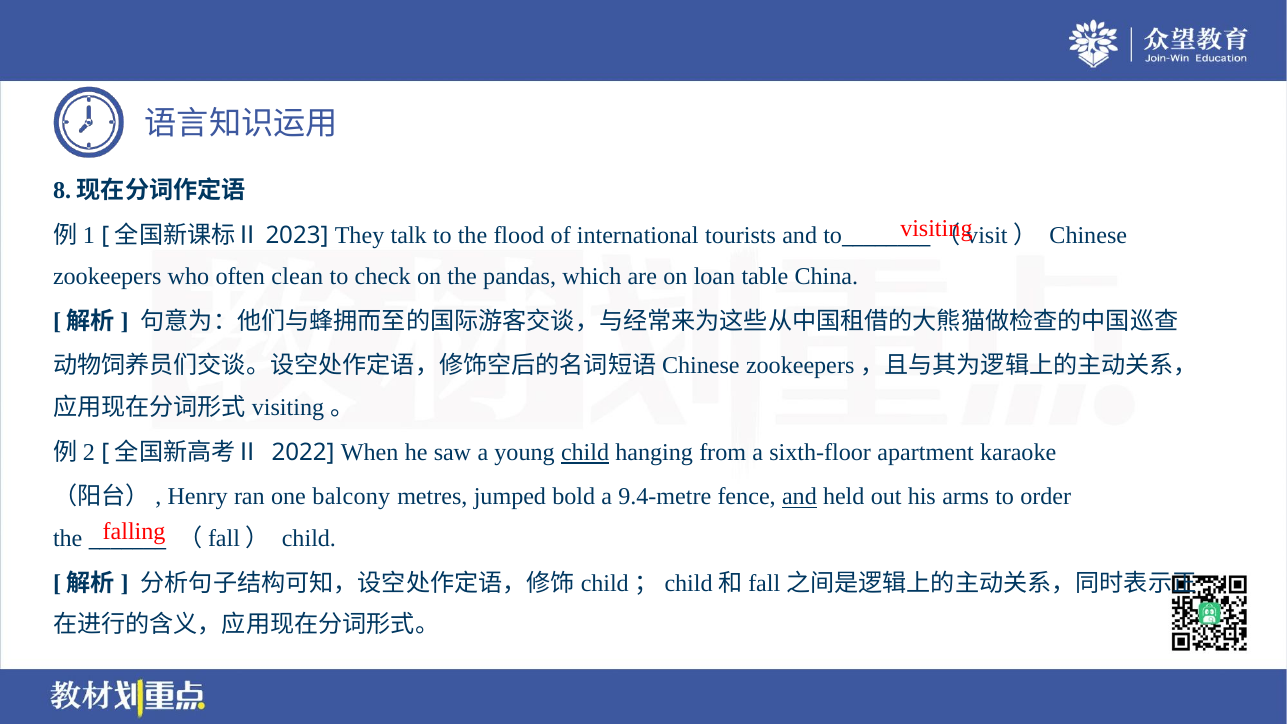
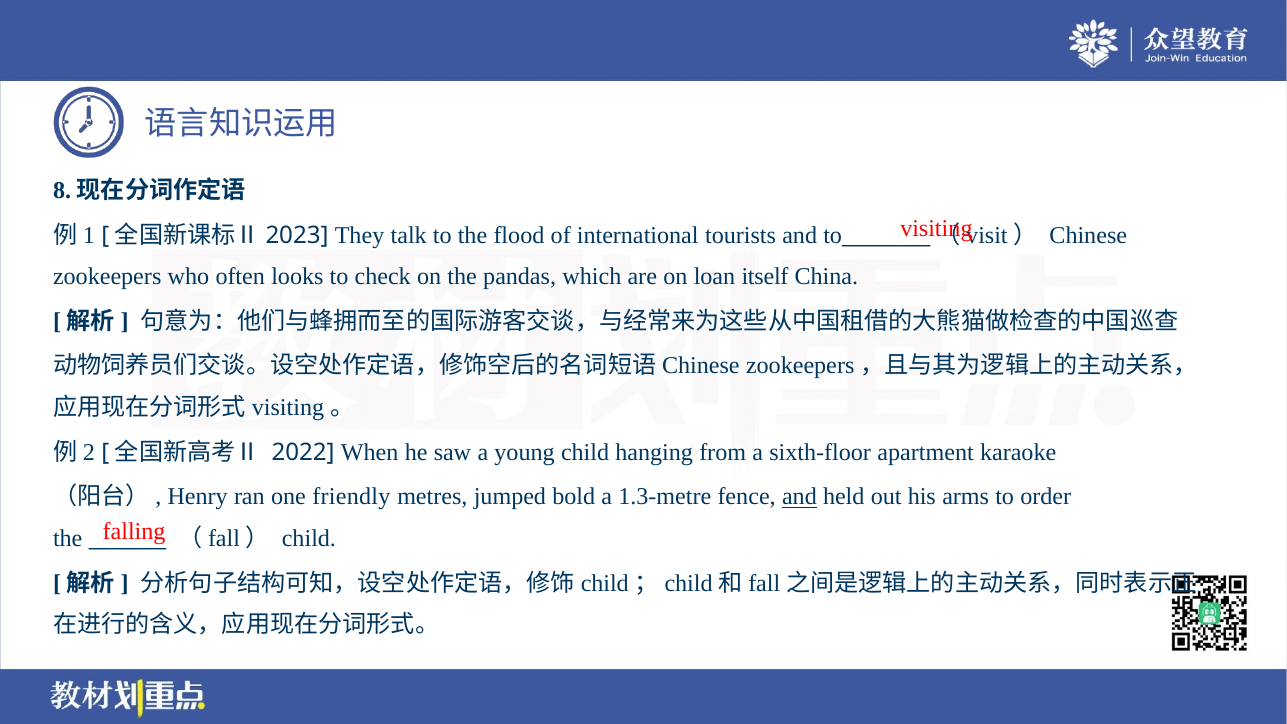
clean: clean -> looks (297, 277)
table: table -> itself (765, 277)
child underline: present -> none (585, 453)
balcony: balcony -> friendly (351, 497)
9.4-metre: 9.4-metre -> 1.3-metre (665, 497)
